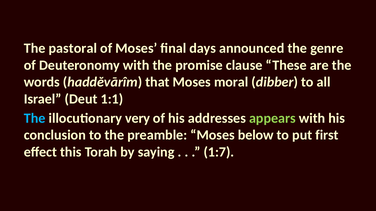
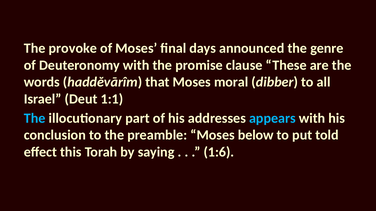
pastoral: pastoral -> provoke (73, 48)
very: very -> part (137, 118)
appears colour: light green -> light blue (272, 118)
first: first -> told (327, 135)
1:7: 1:7 -> 1:6 (219, 152)
